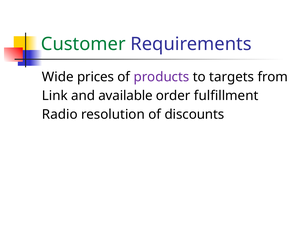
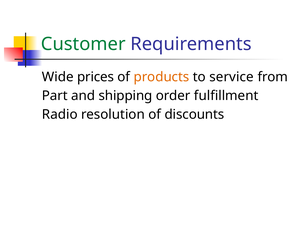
products colour: purple -> orange (161, 77)
targets: targets -> service (232, 77)
Link: Link -> Part (55, 96)
available: available -> shipping (126, 96)
